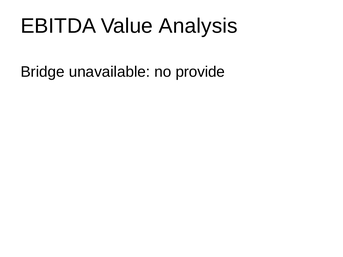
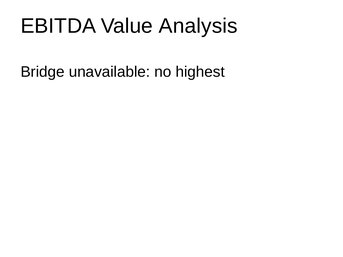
provide: provide -> highest (200, 72)
